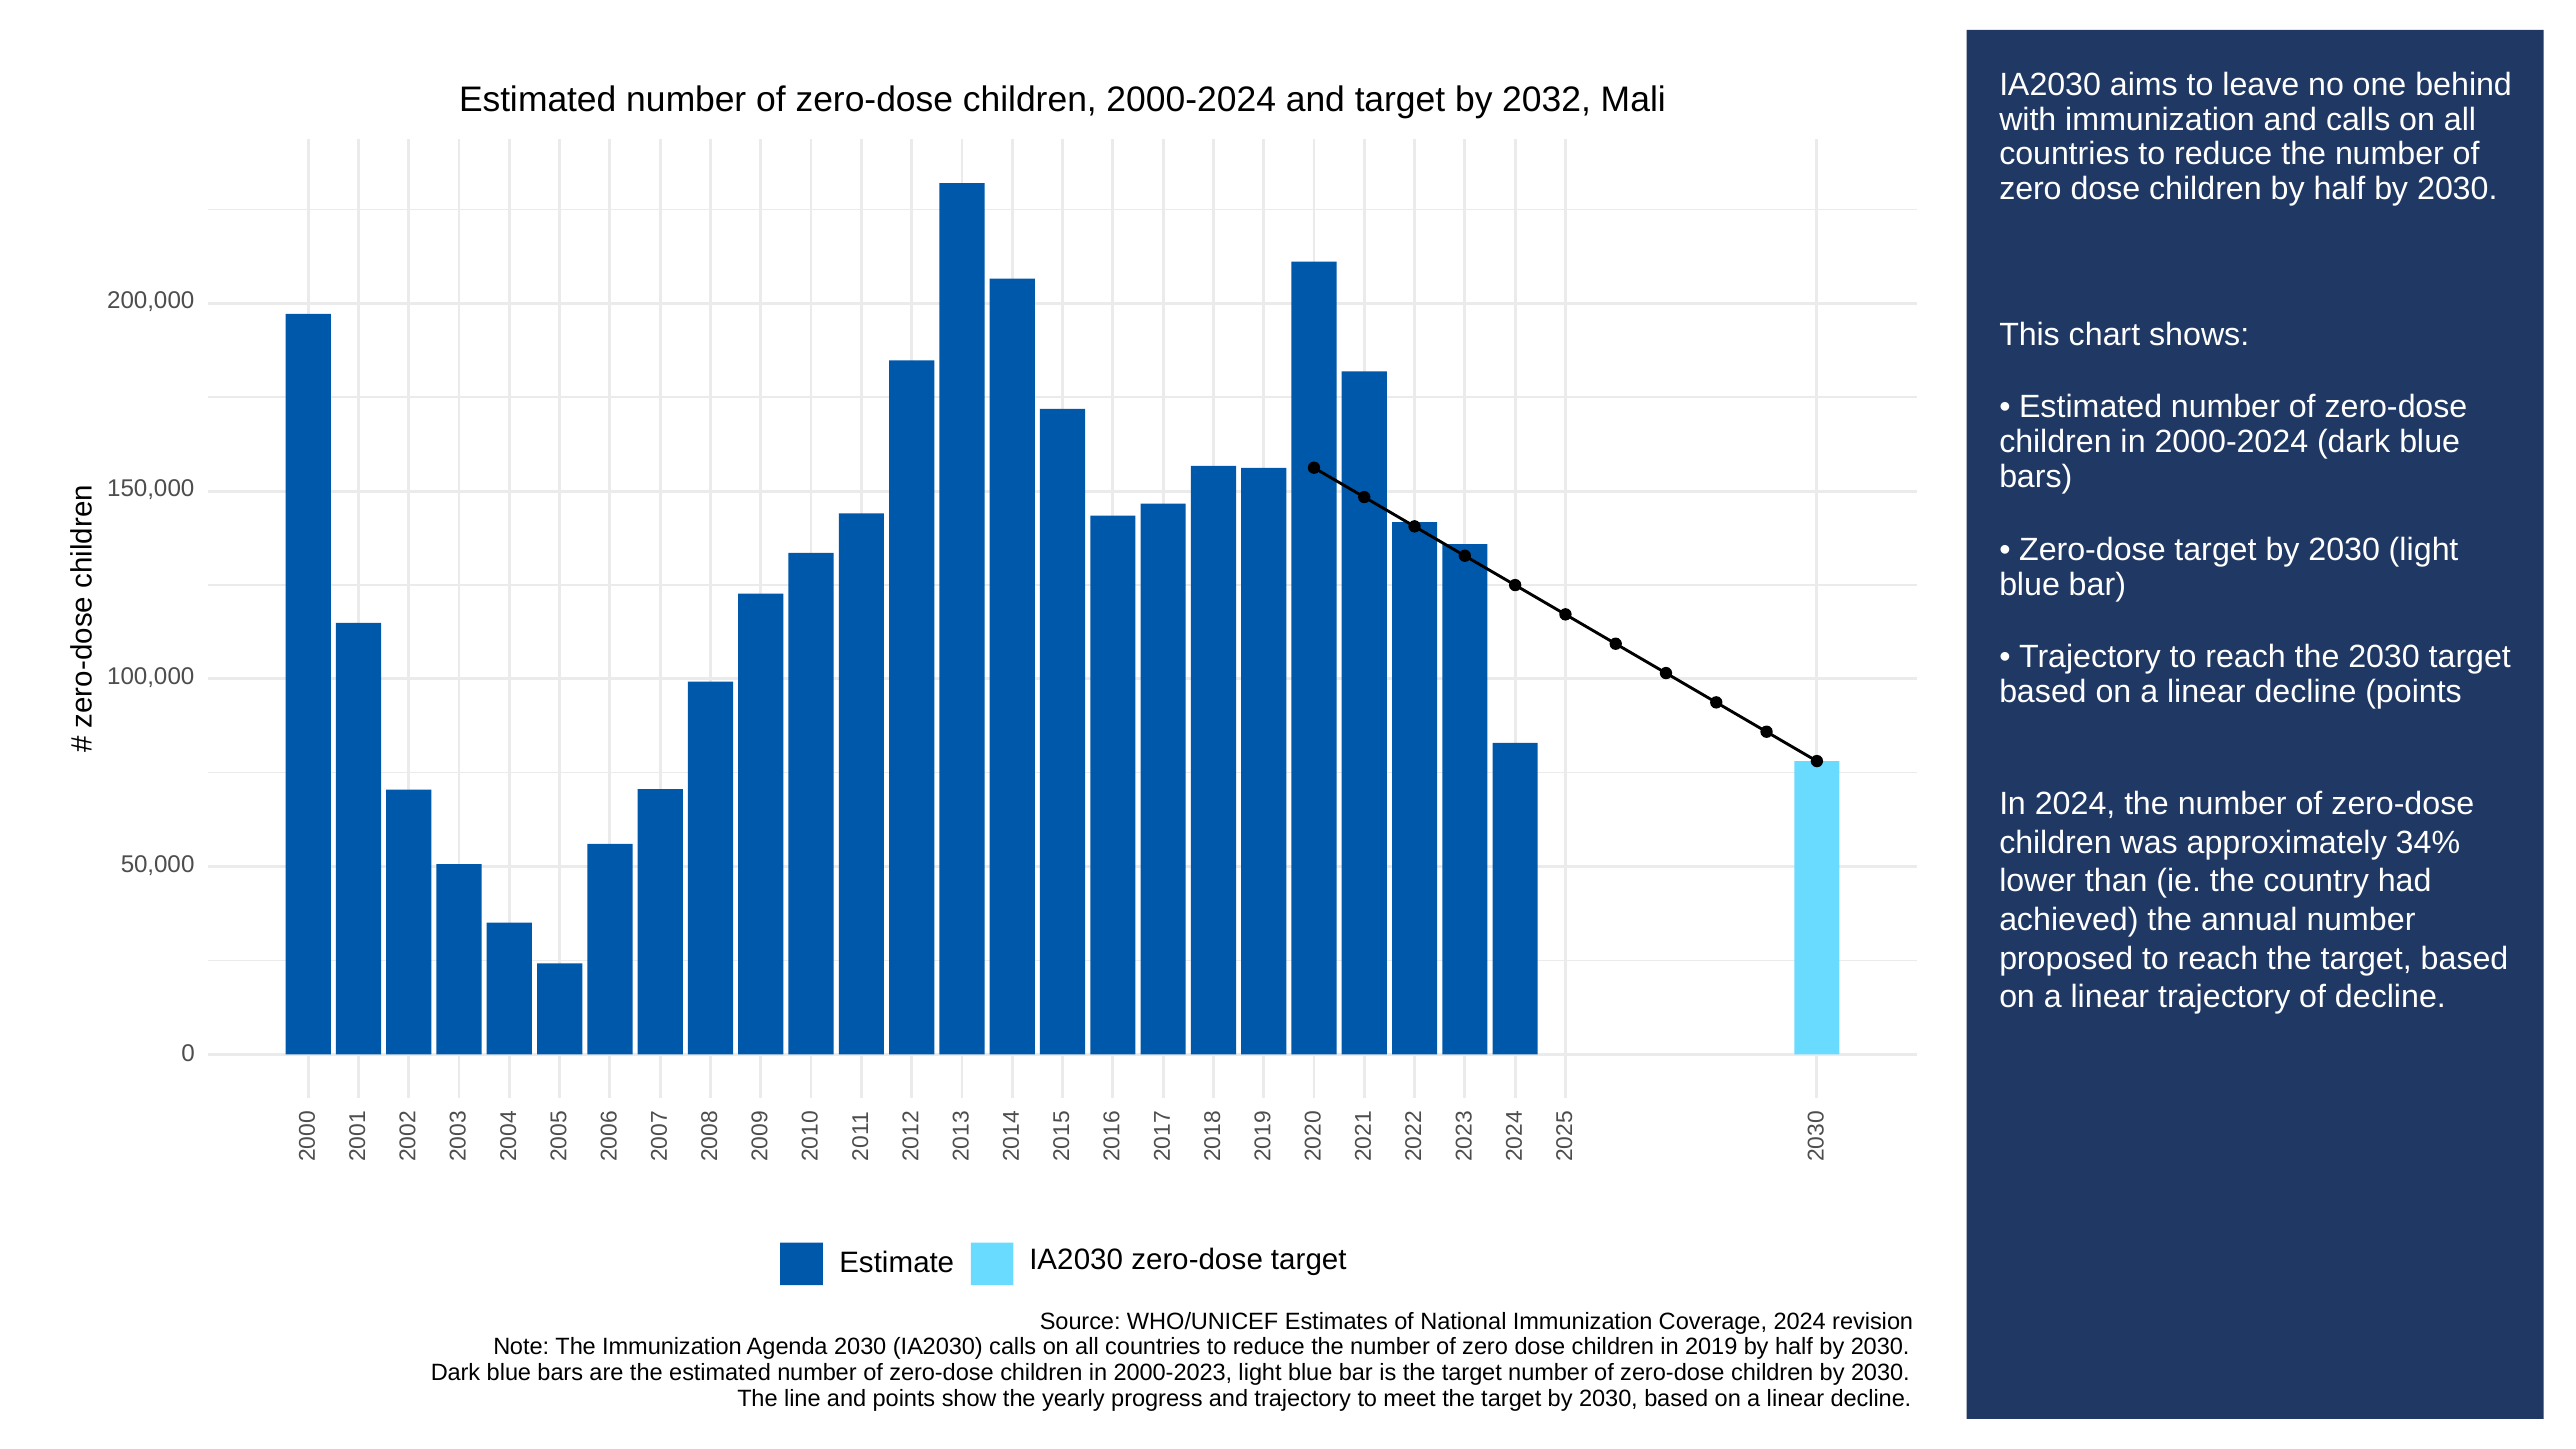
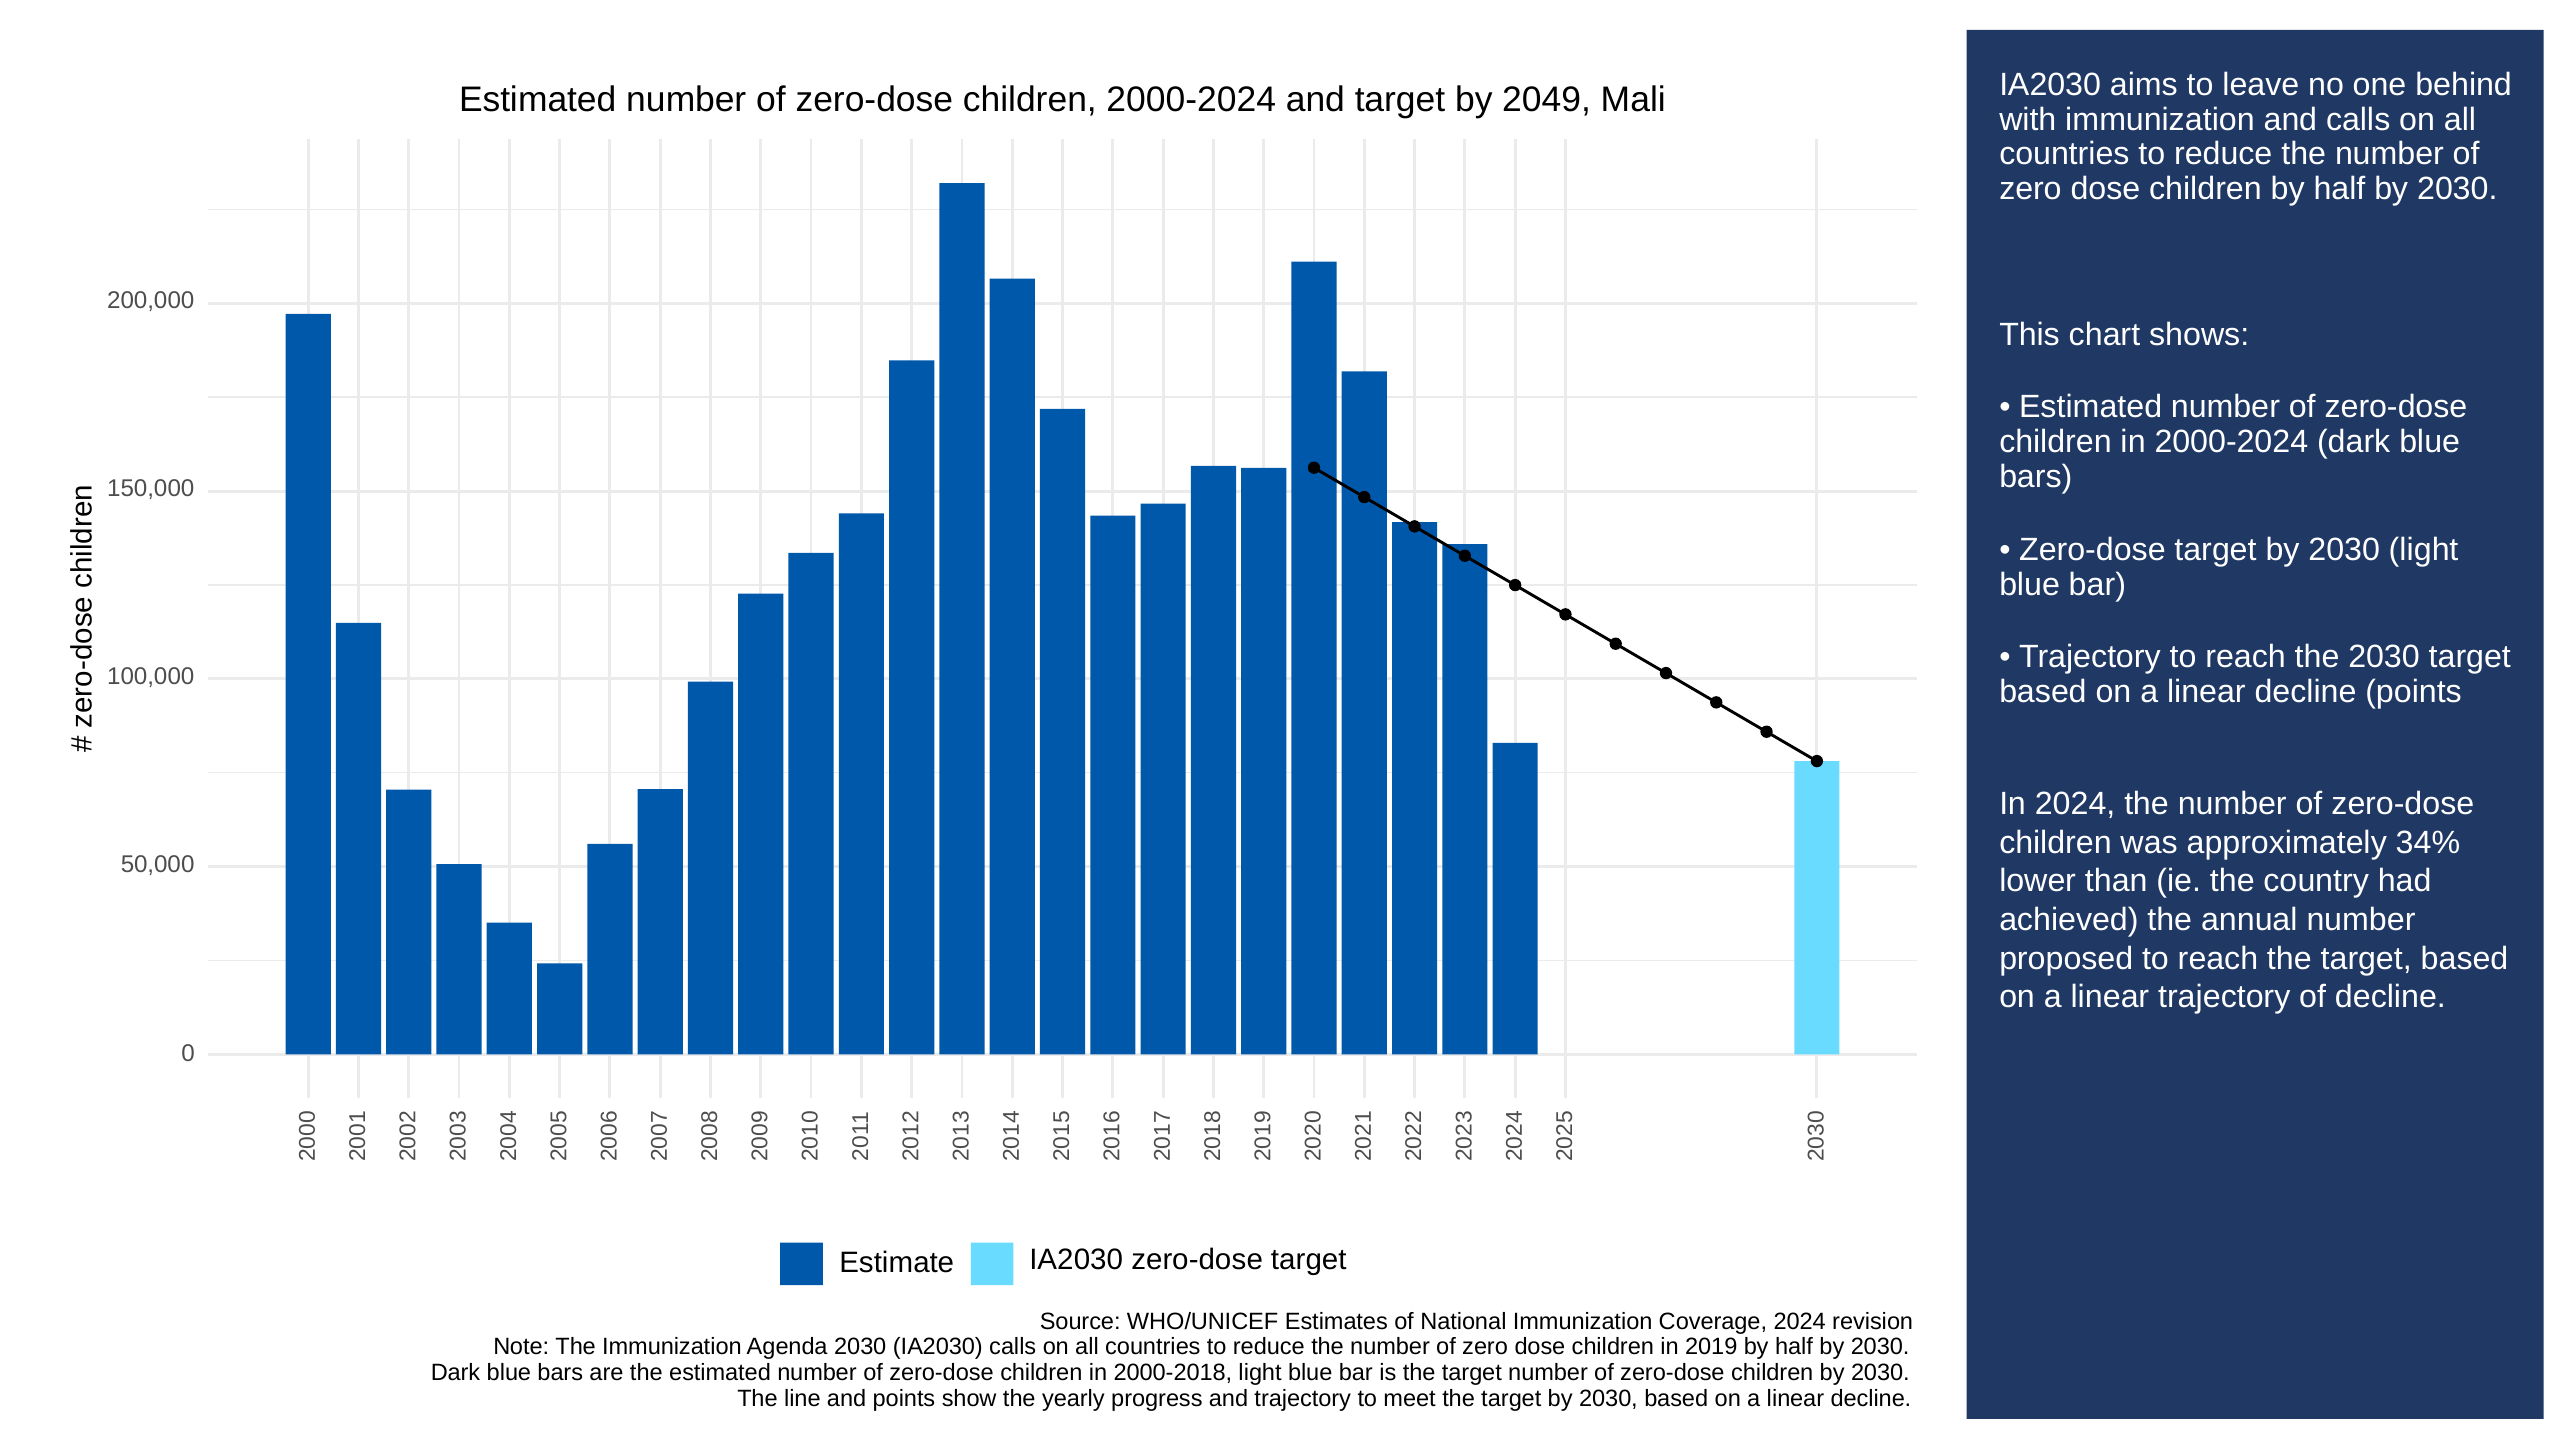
2032: 2032 -> 2049 (1547, 100)
2000-2023: 2000-2023 -> 2000-2018 (1173, 1373)
